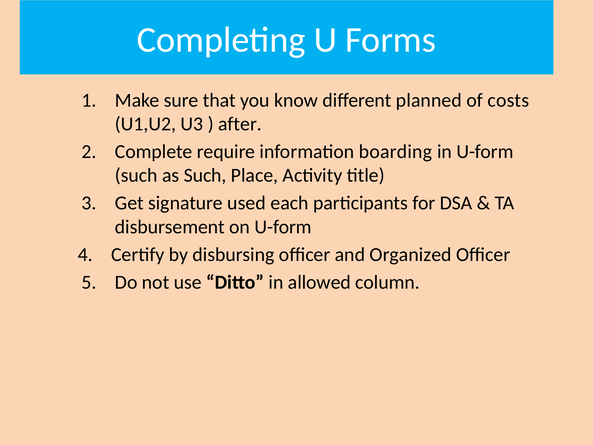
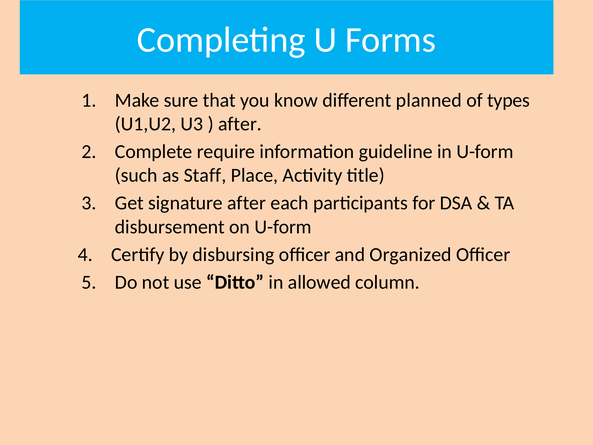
costs: costs -> types (509, 100)
boarding: boarding -> guideline (396, 152)
as Such: Such -> Staff (205, 175)
signature used: used -> after (247, 203)
